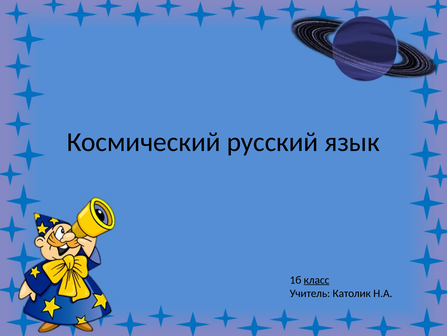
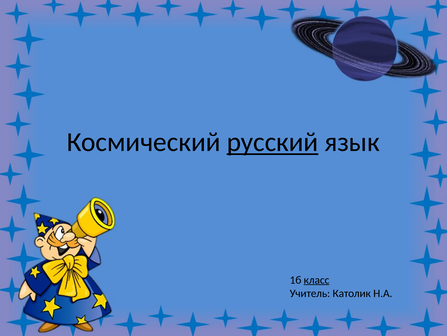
русский underline: none -> present (272, 142)
